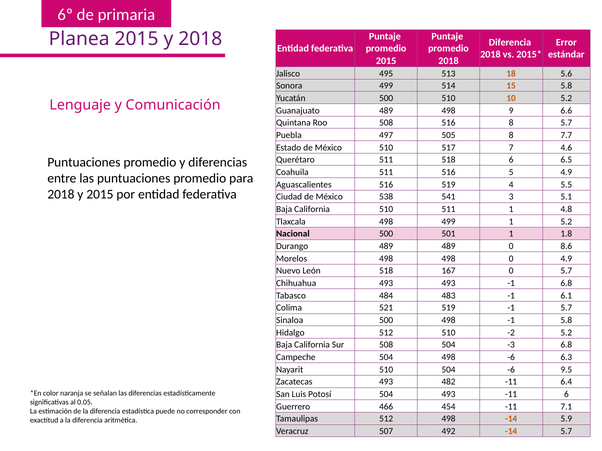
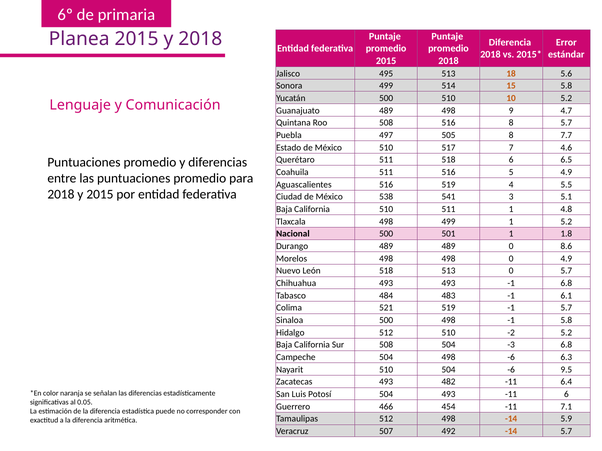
6.6: 6.6 -> 4.7 (566, 111)
518 167: 167 -> 513 (449, 271)
